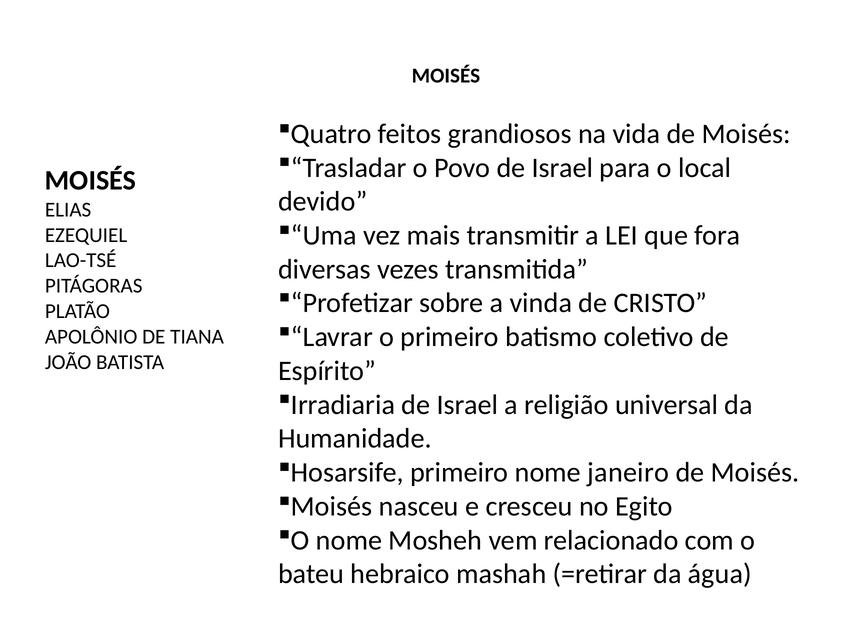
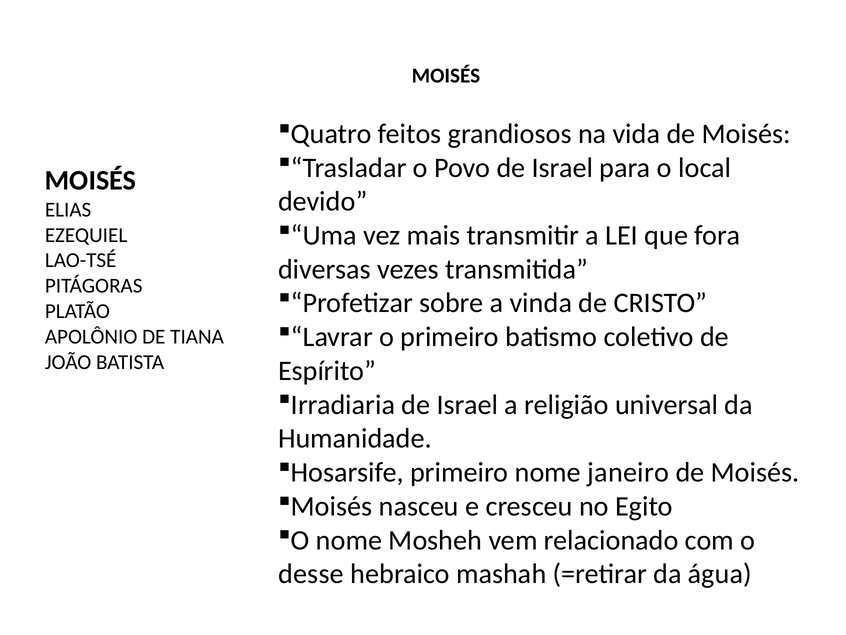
bateu: bateu -> desse (311, 574)
